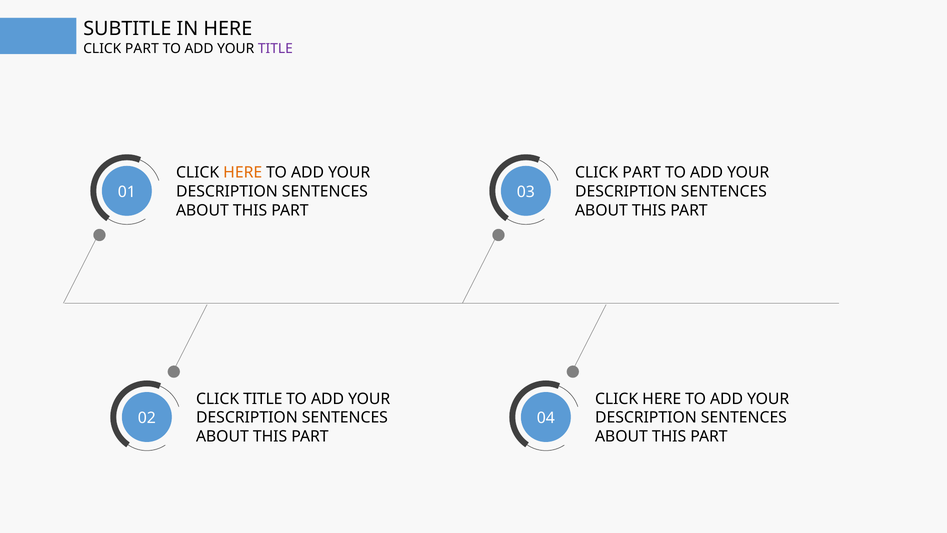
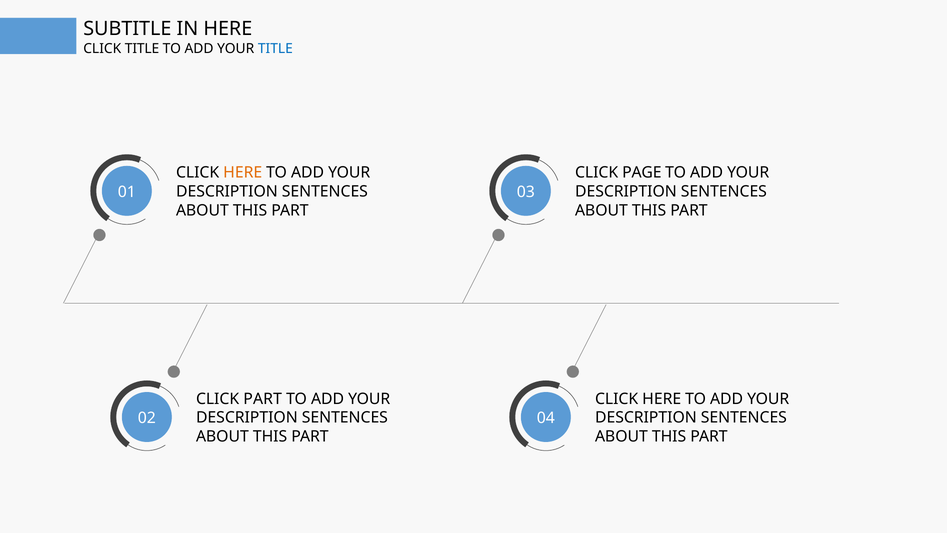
PART: PART -> TITLE (142, 48)
TITLE colour: purple -> blue (275, 48)
PART: PART -> PAGE (642, 173)
CLICK TITLE: TITLE -> PART (263, 399)
